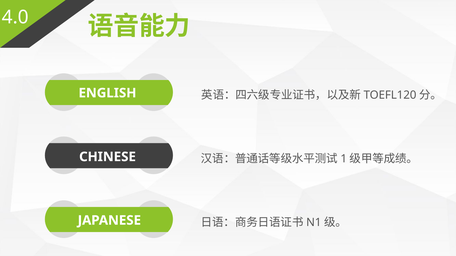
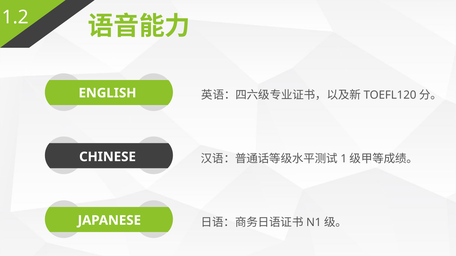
4.0: 4.0 -> 1.2 (15, 17)
